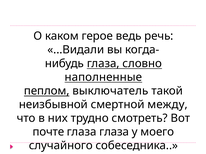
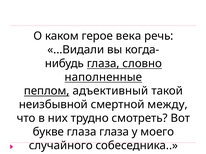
ведь: ведь -> века (129, 36)
выключатель: выключатель -> адъективный (110, 91)
почте: почте -> букве (48, 132)
